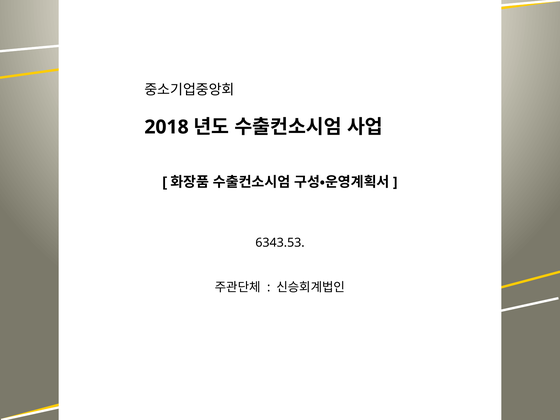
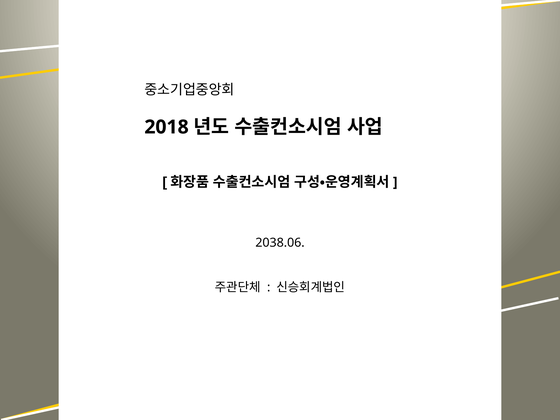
6343.53: 6343.53 -> 2038.06 (280, 243)
